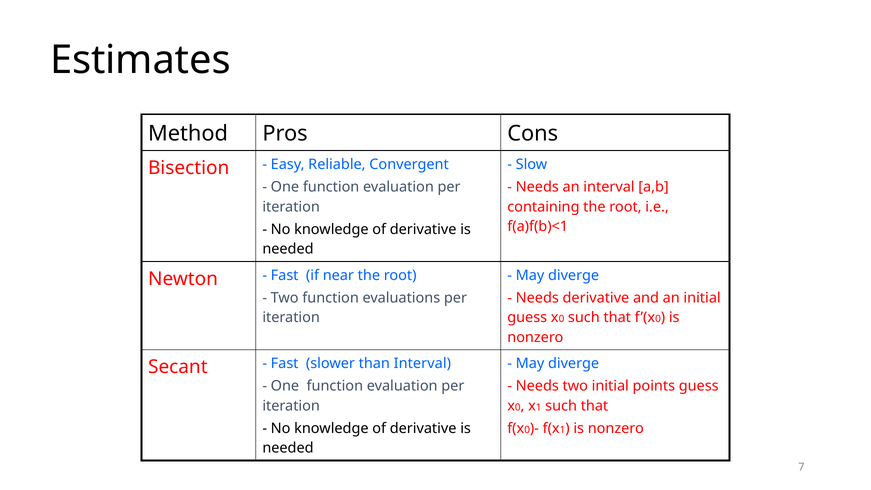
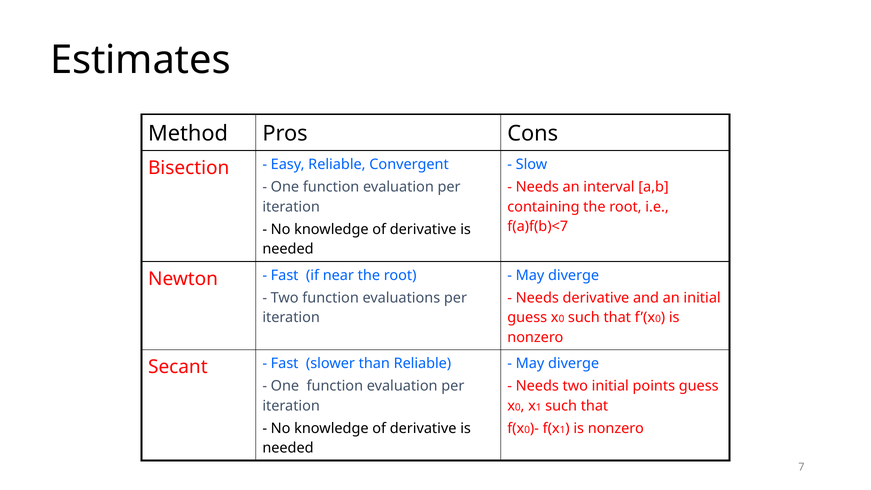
f(a)f(b)<1: f(a)f(b)<1 -> f(a)f(b)<7 (538, 226)
than Interval: Interval -> Reliable (422, 363)
